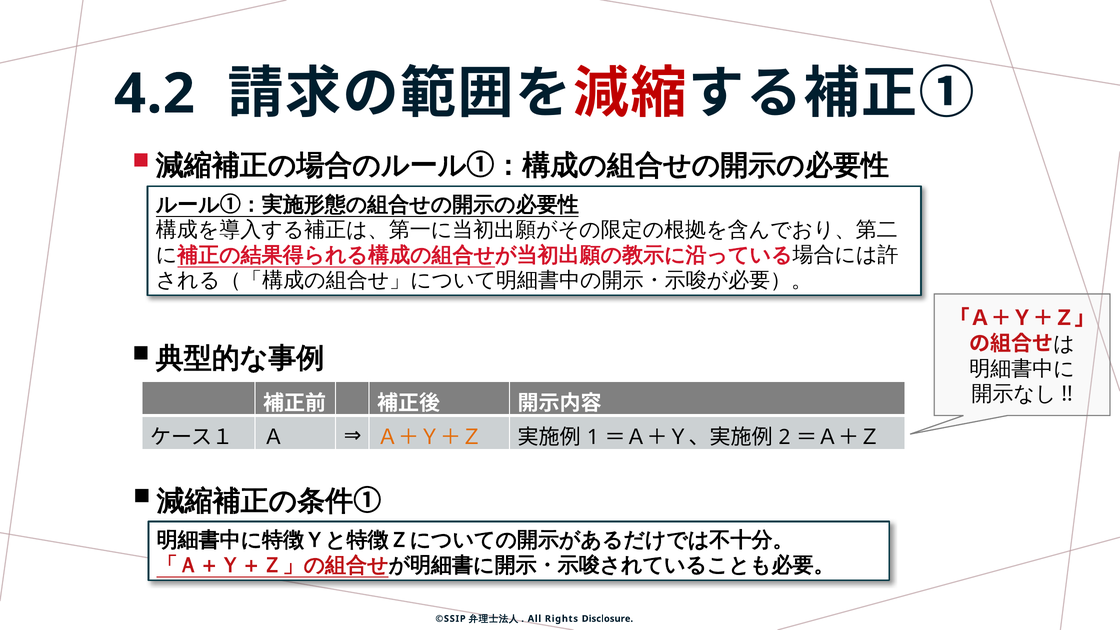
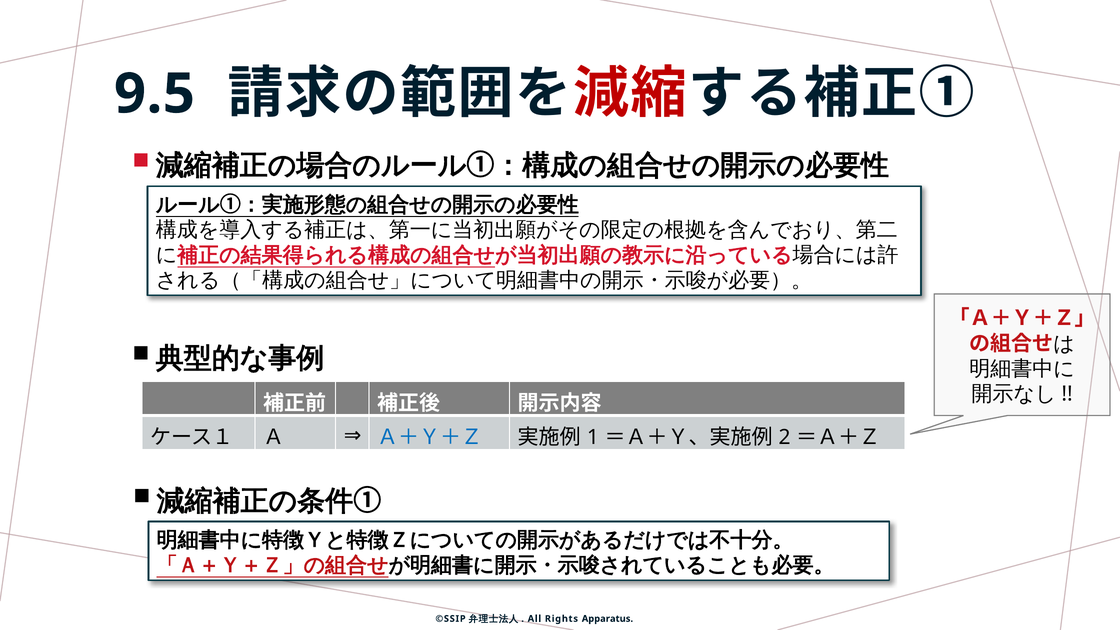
4.2: 4.2 -> 9.5 (154, 94)
Ａ＋Ｙ＋Ｚ colour: orange -> blue (430, 437)
Disclosure: Disclosure -> Apparatus (607, 619)
